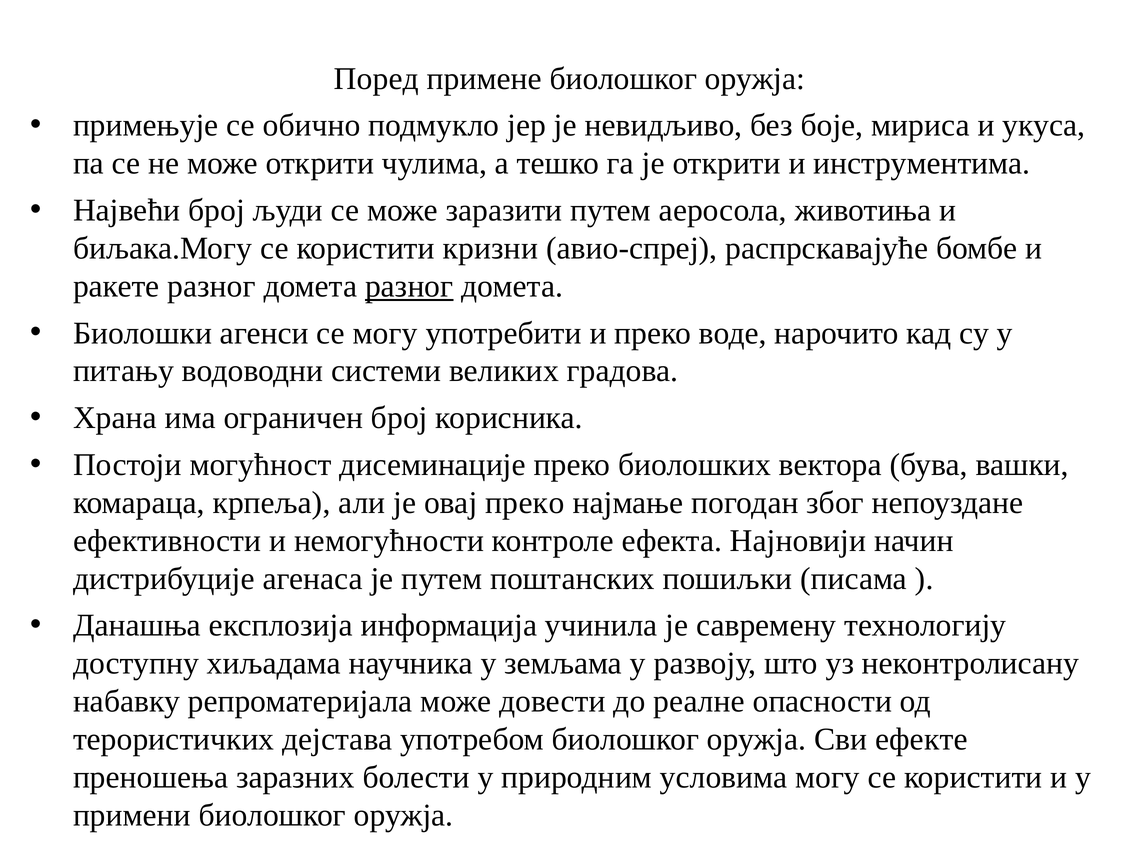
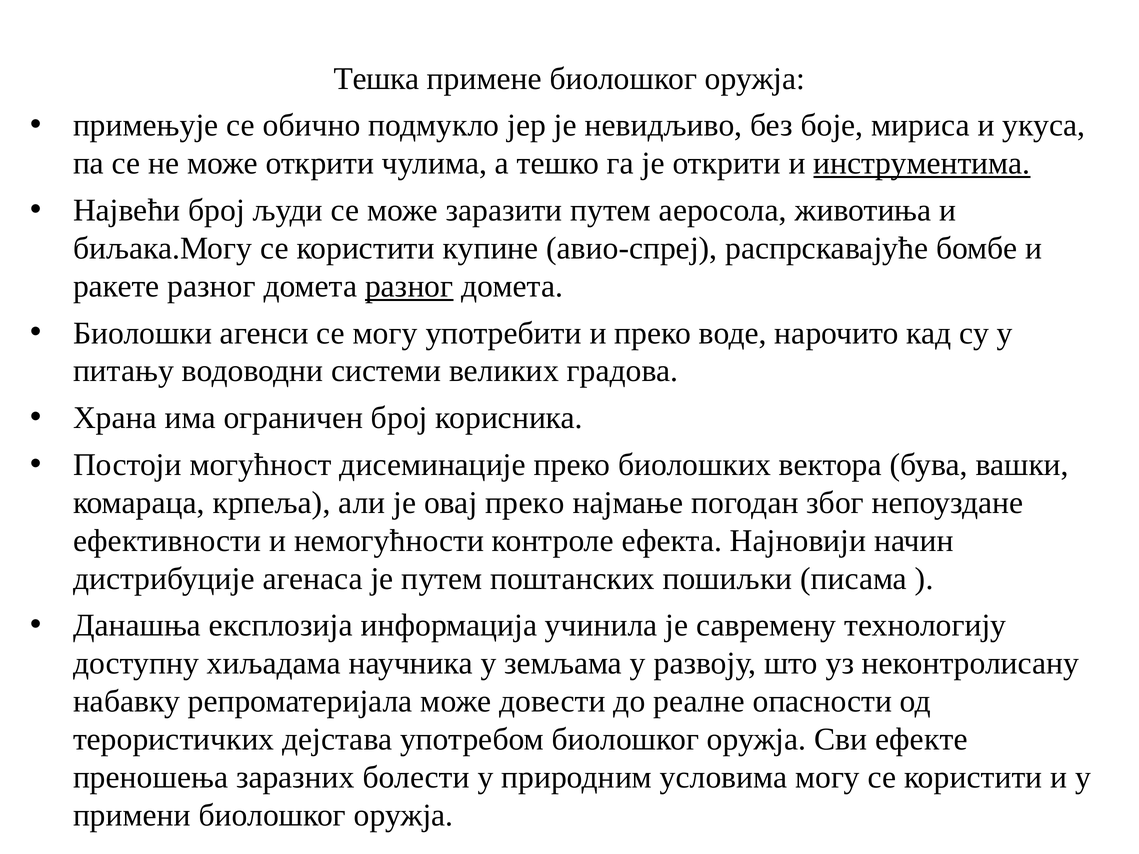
Поред: Поред -> Тешка (376, 79)
инструментима underline: none -> present (922, 163)
кризни: кризни -> купине (490, 248)
